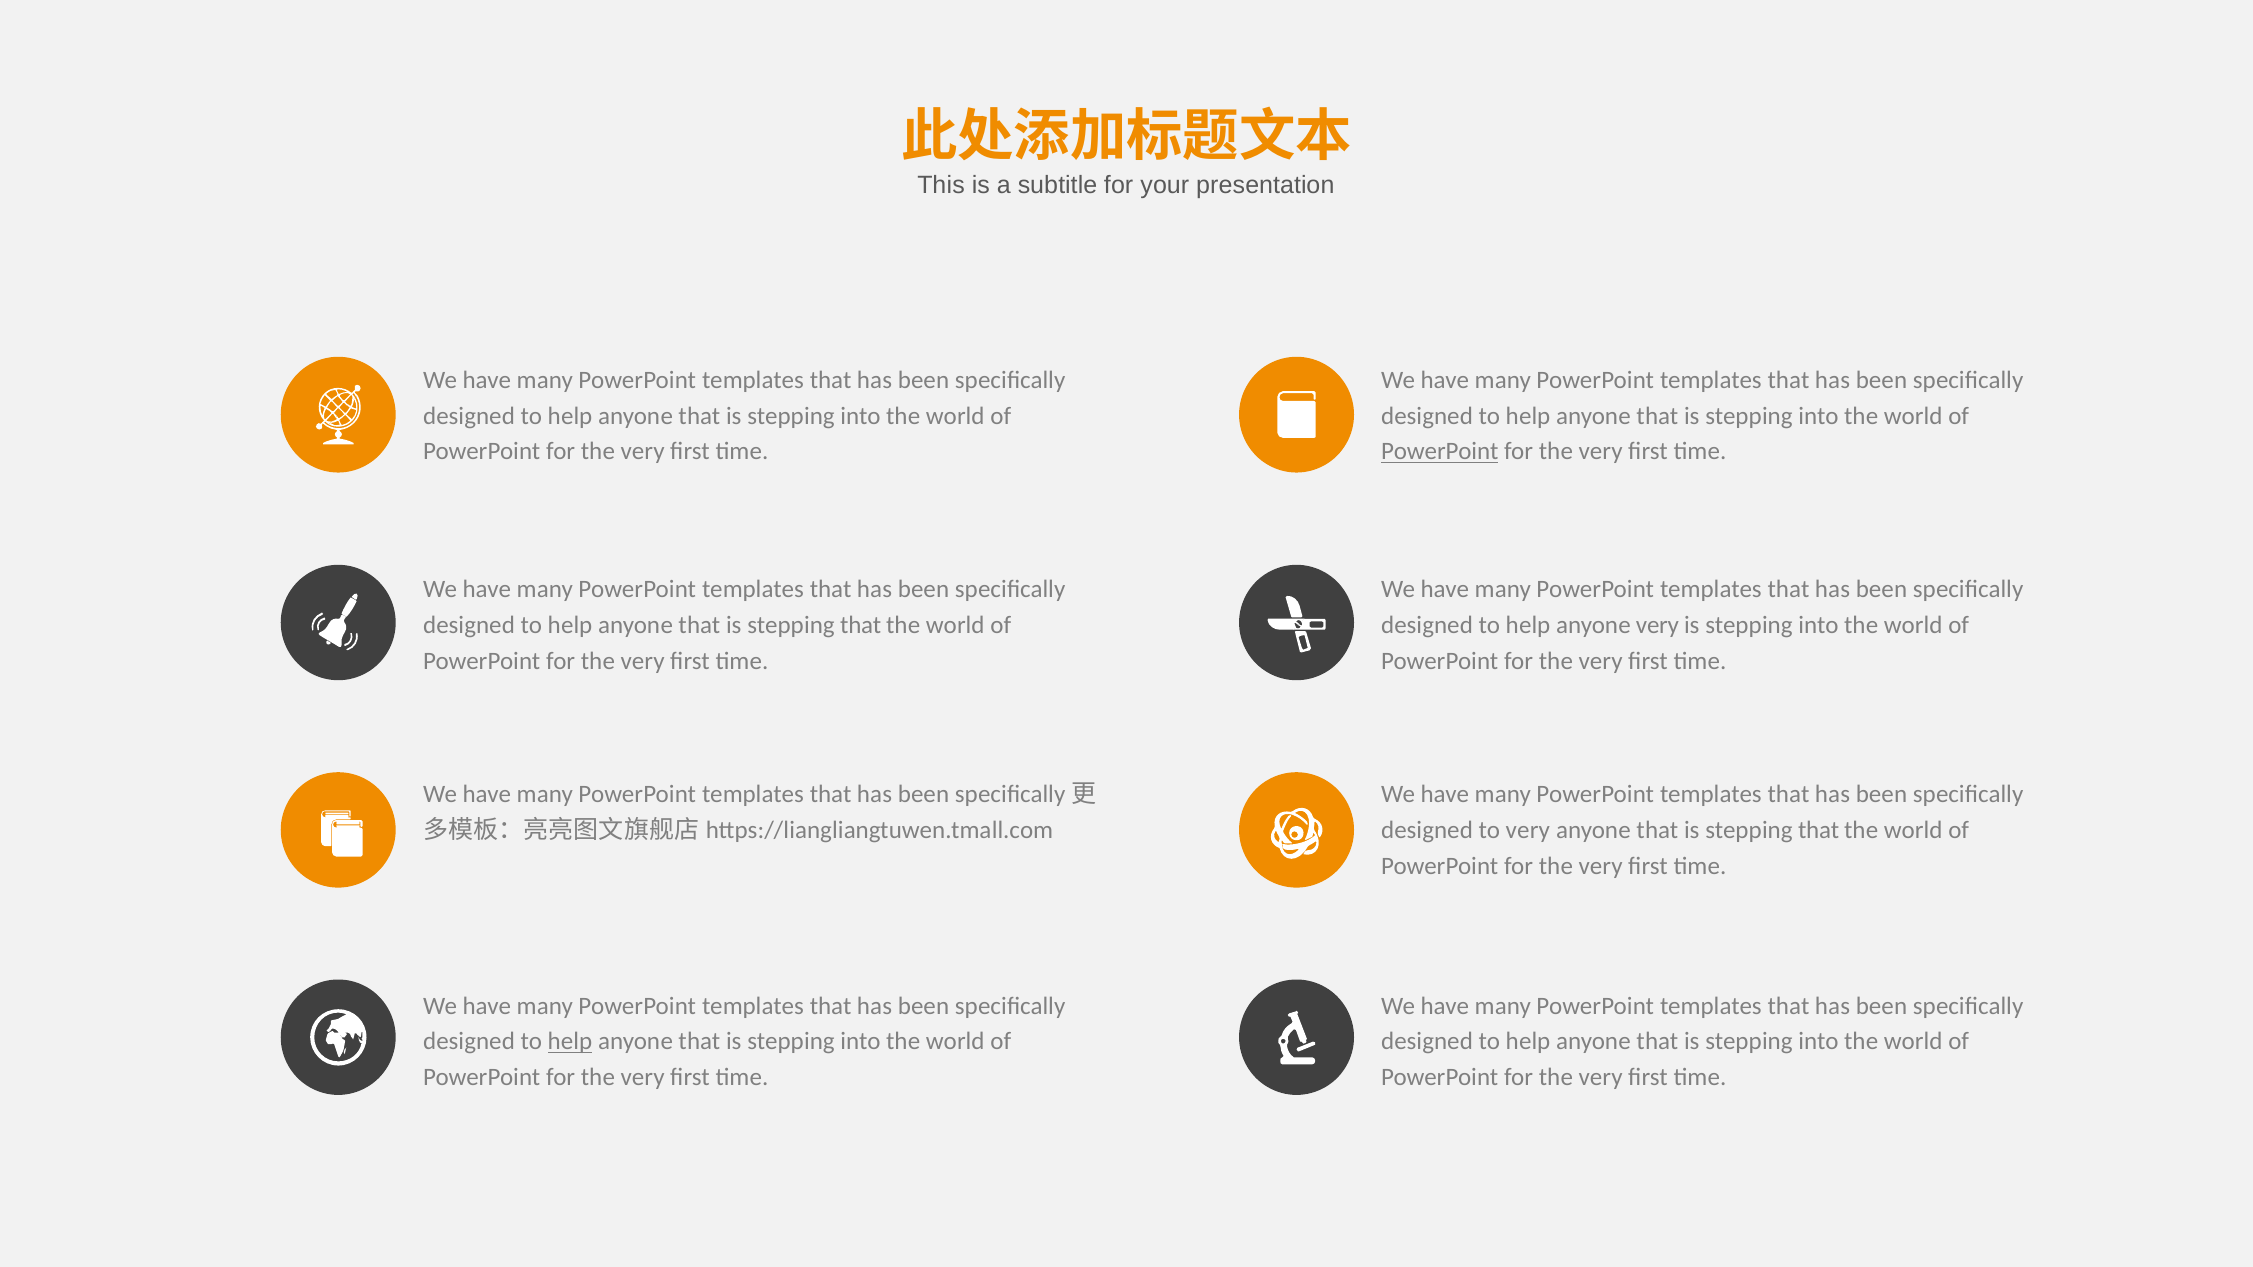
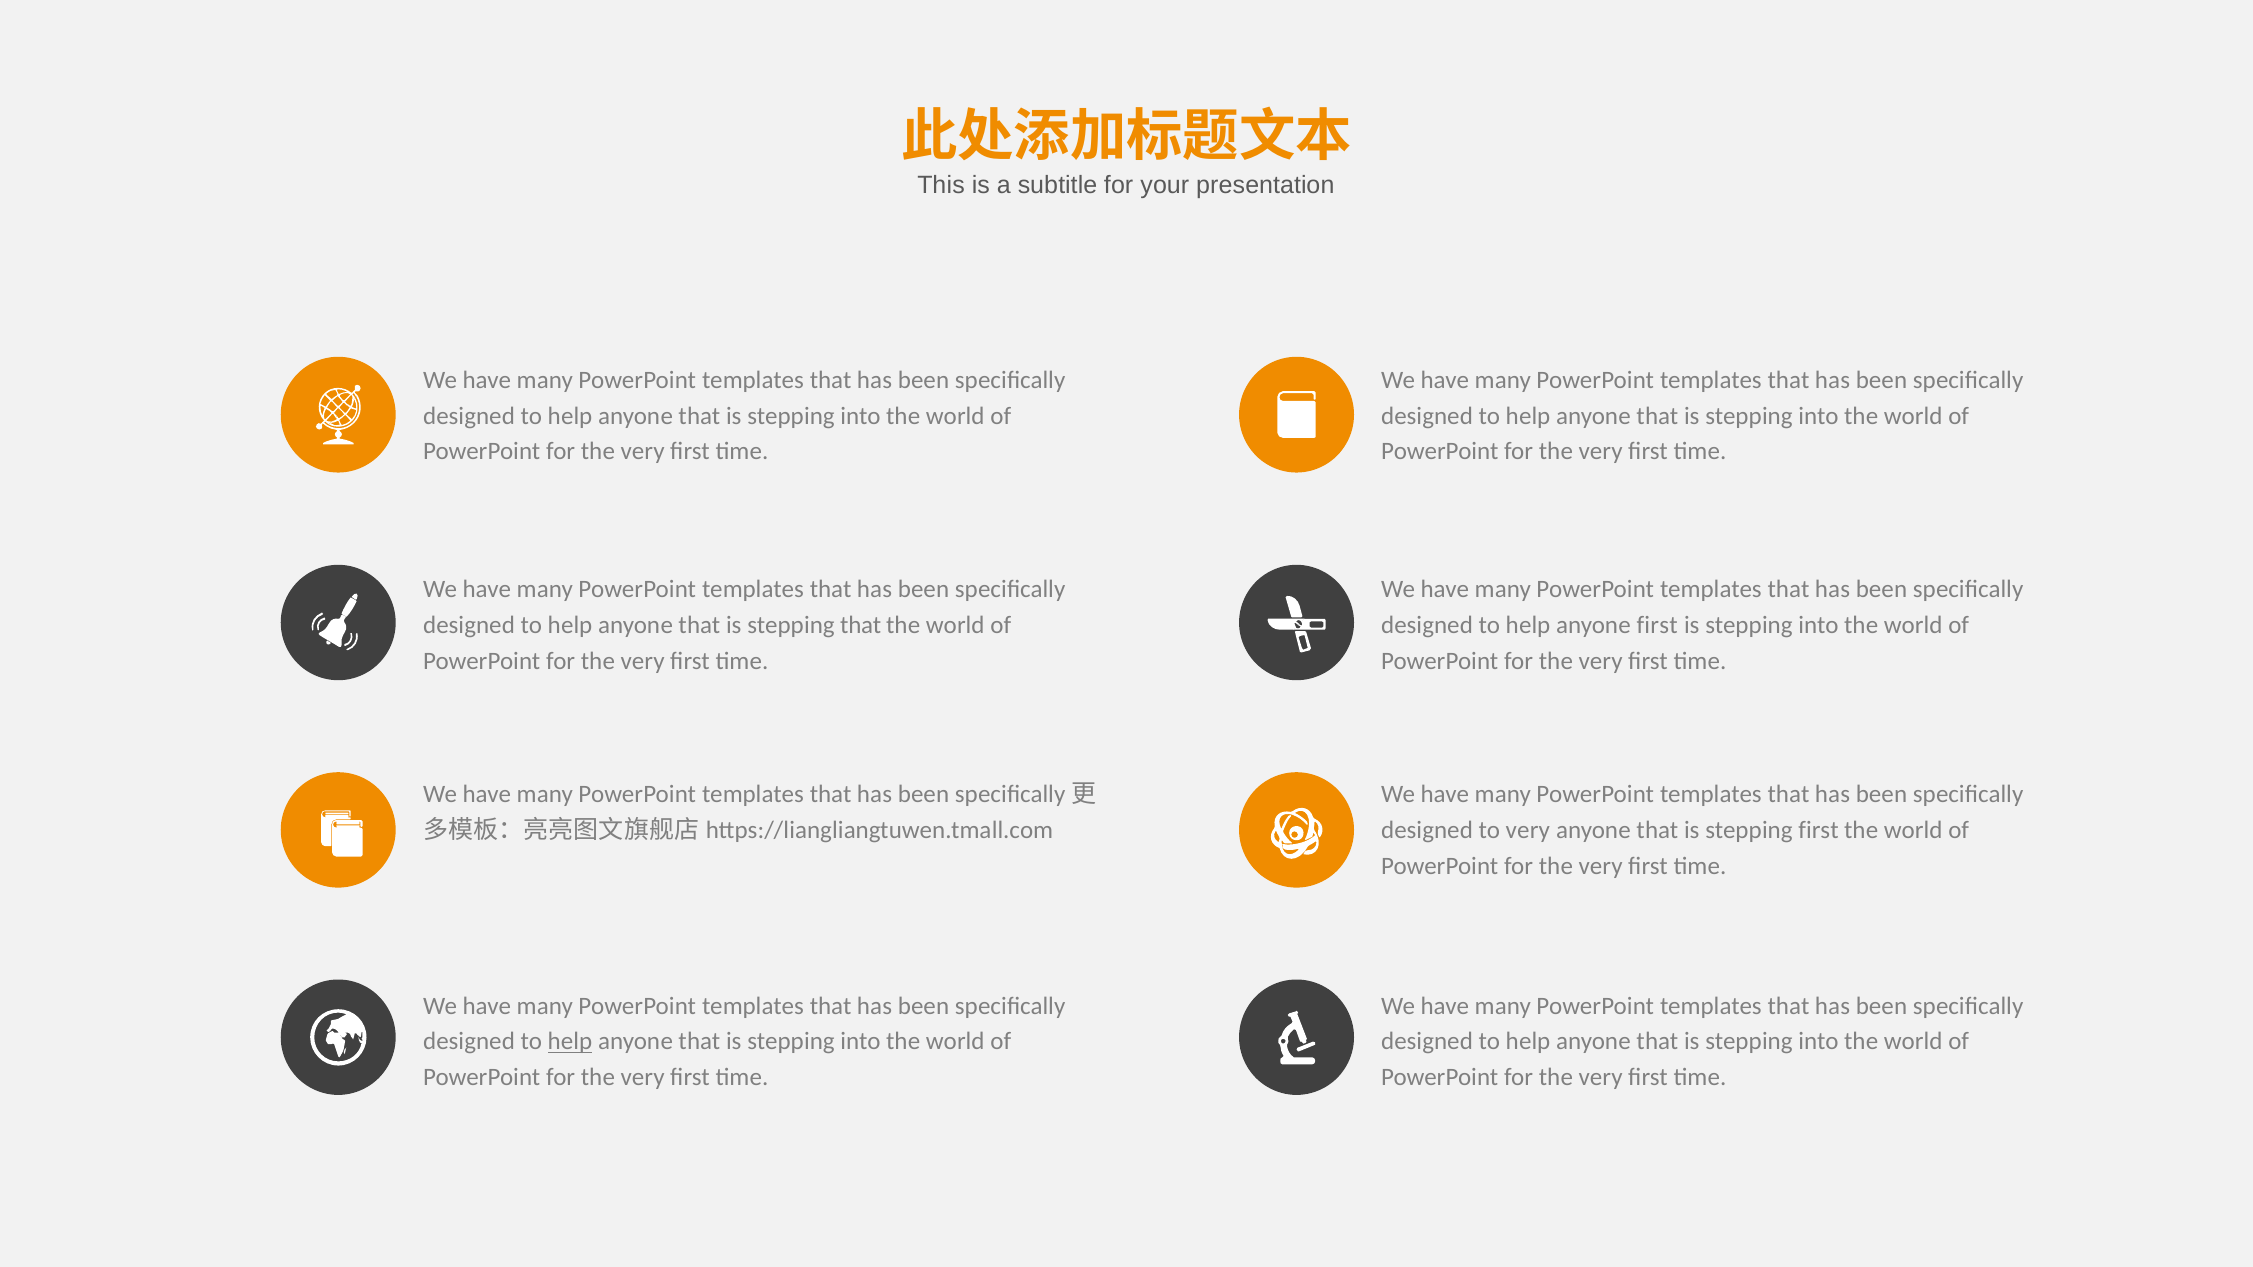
PowerPoint underline: present -> none (1440, 452)
anyone very: very -> first (1657, 625)
that: that -> first (1819, 830)
